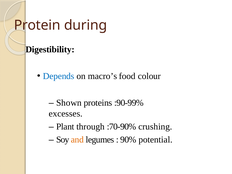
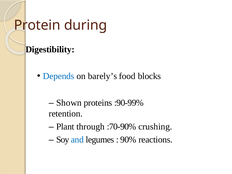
macro’s: macro’s -> barely’s (103, 76)
colour: colour -> blocks (149, 76)
excesses: excesses -> retention (66, 114)
and colour: orange -> blue (77, 140)
potential: potential -> reactions (156, 140)
